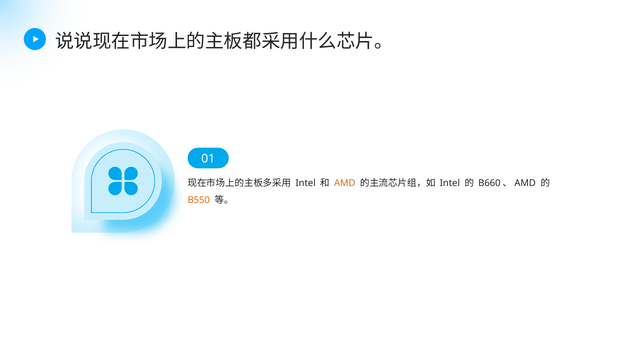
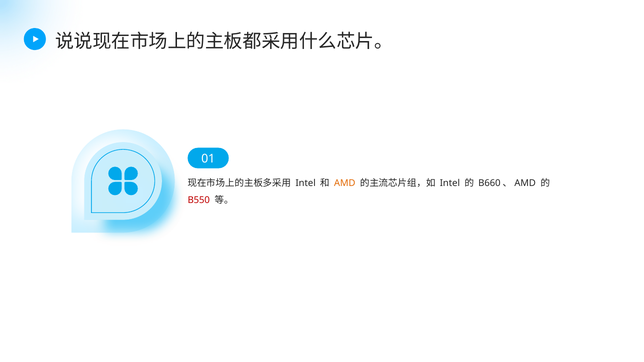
B550 colour: orange -> red (199, 200)
